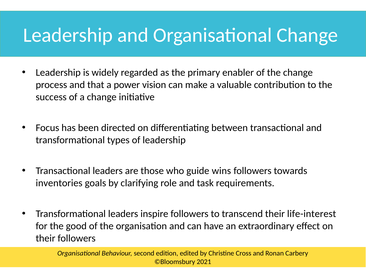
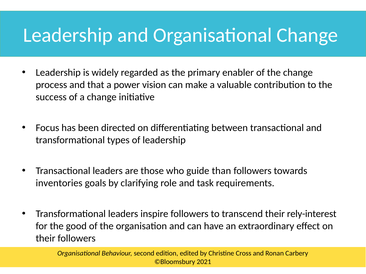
wins: wins -> than (221, 171)
life-interest: life-interest -> rely-interest (312, 214)
